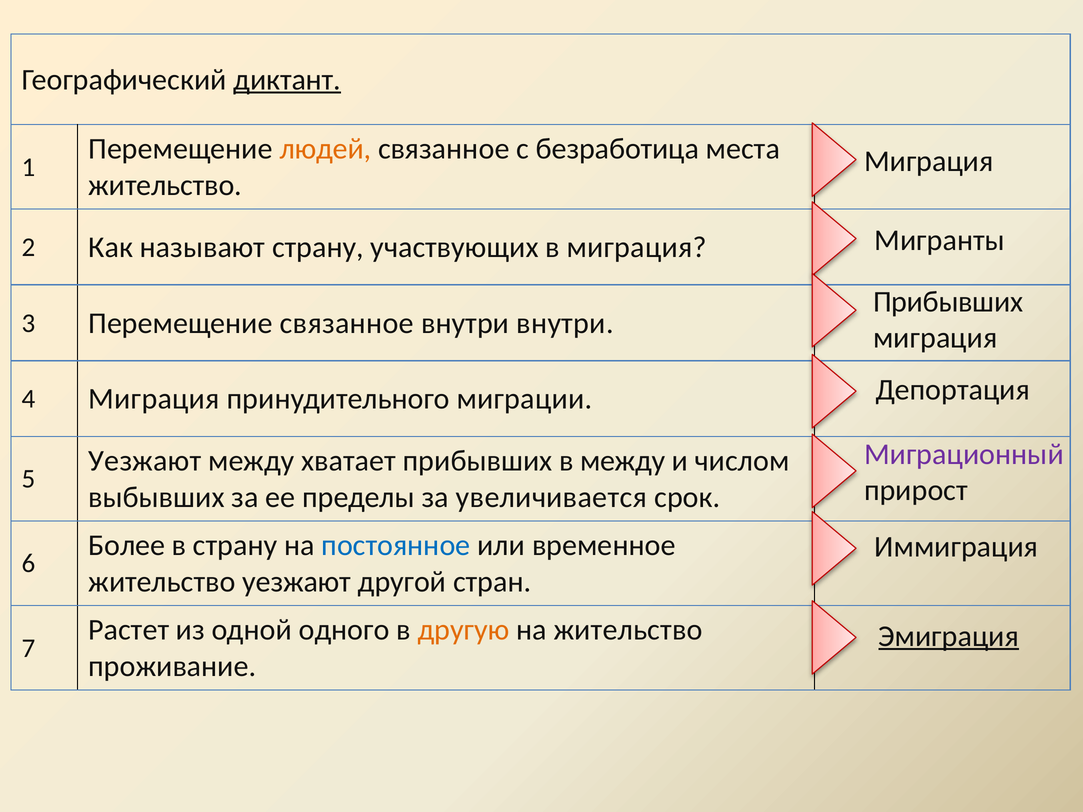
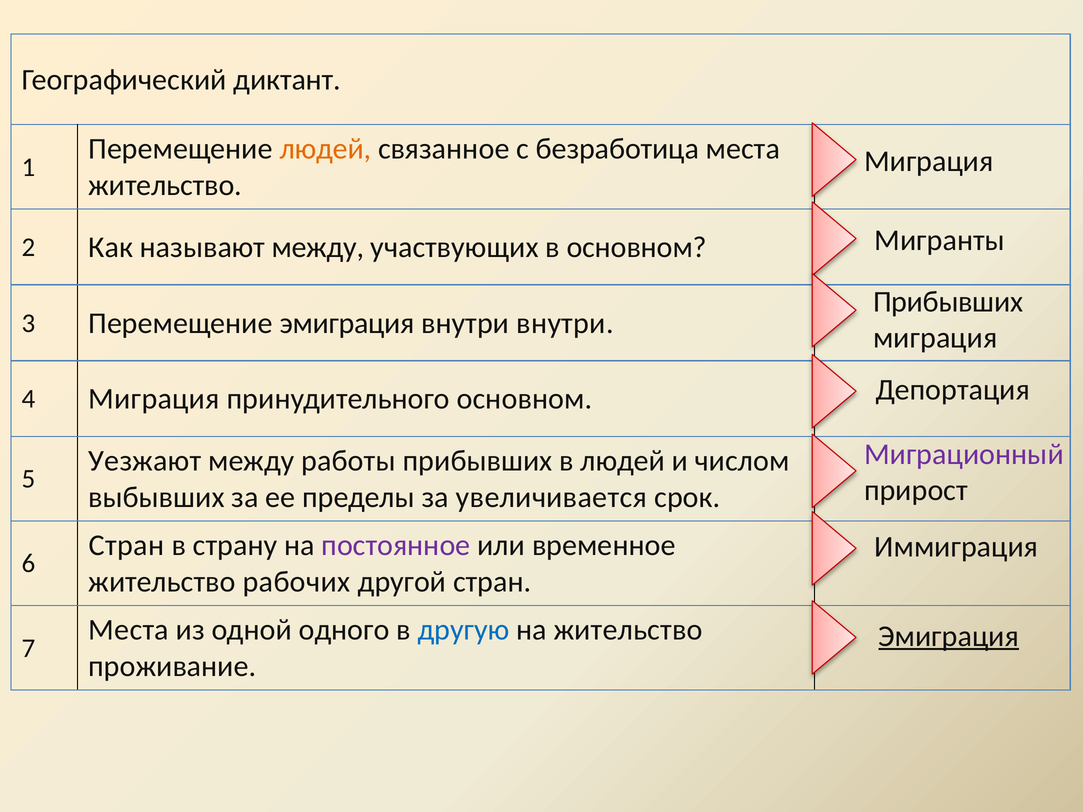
диктант underline: present -> none (287, 80)
называют страну: страну -> между (318, 247)
в миграция: миграция -> основном (637, 247)
Перемещение связанное: связанное -> эмиграция (347, 323)
принудительного миграции: миграции -> основном (524, 399)
хватает: хватает -> работы (348, 461)
в между: между -> людей (623, 461)
Более: Более -> Стран (127, 545)
постоянное colour: blue -> purple (396, 545)
жительство уезжают: уезжают -> рабочих (296, 582)
Растет: Растет -> Места (129, 630)
другую colour: orange -> blue (464, 630)
